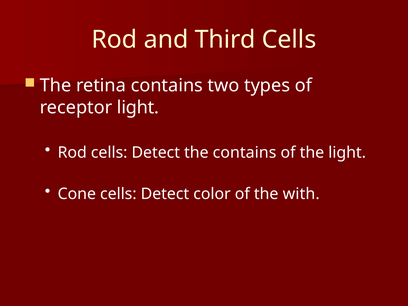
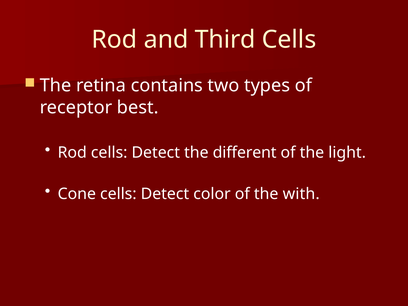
receptor light: light -> best (138, 107)
the contains: contains -> different (245, 153)
